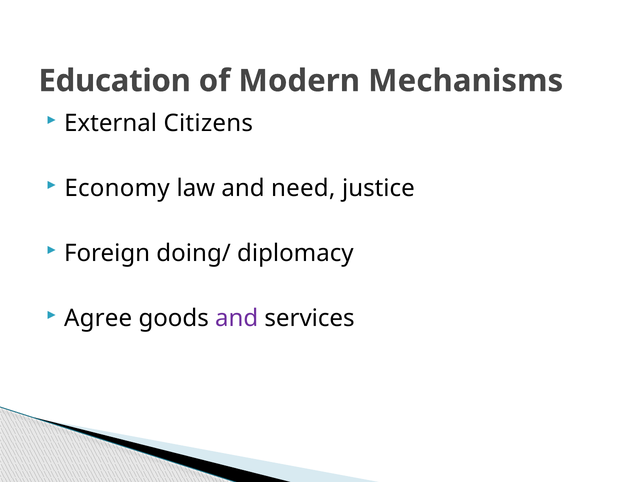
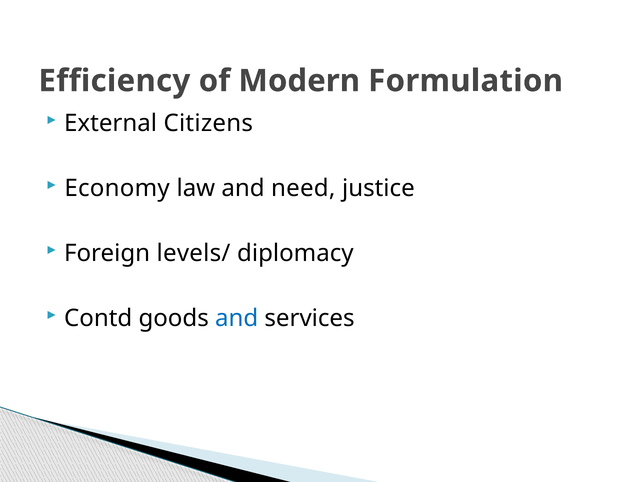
Education: Education -> Efficiency (114, 81)
Mechanisms: Mechanisms -> Formulation (466, 81)
doing/: doing/ -> levels/ (193, 253)
Agree: Agree -> Contd (98, 318)
and colour: purple -> blue (237, 318)
